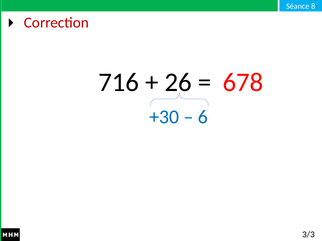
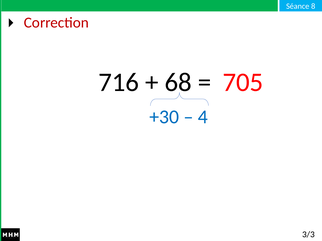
26: 26 -> 68 (178, 82)
678: 678 -> 705 (243, 82)
6: 6 -> 4 (203, 117)
